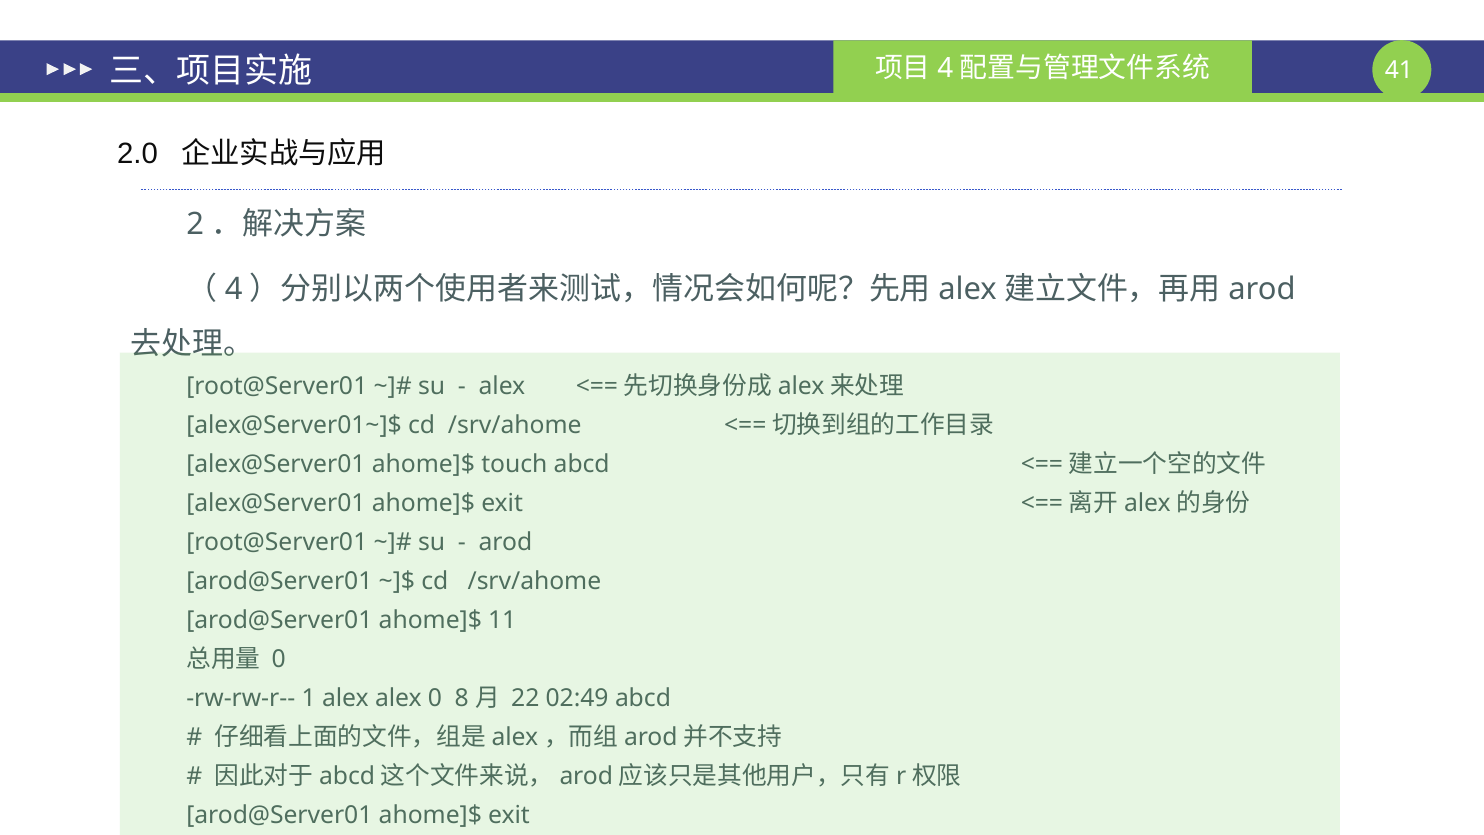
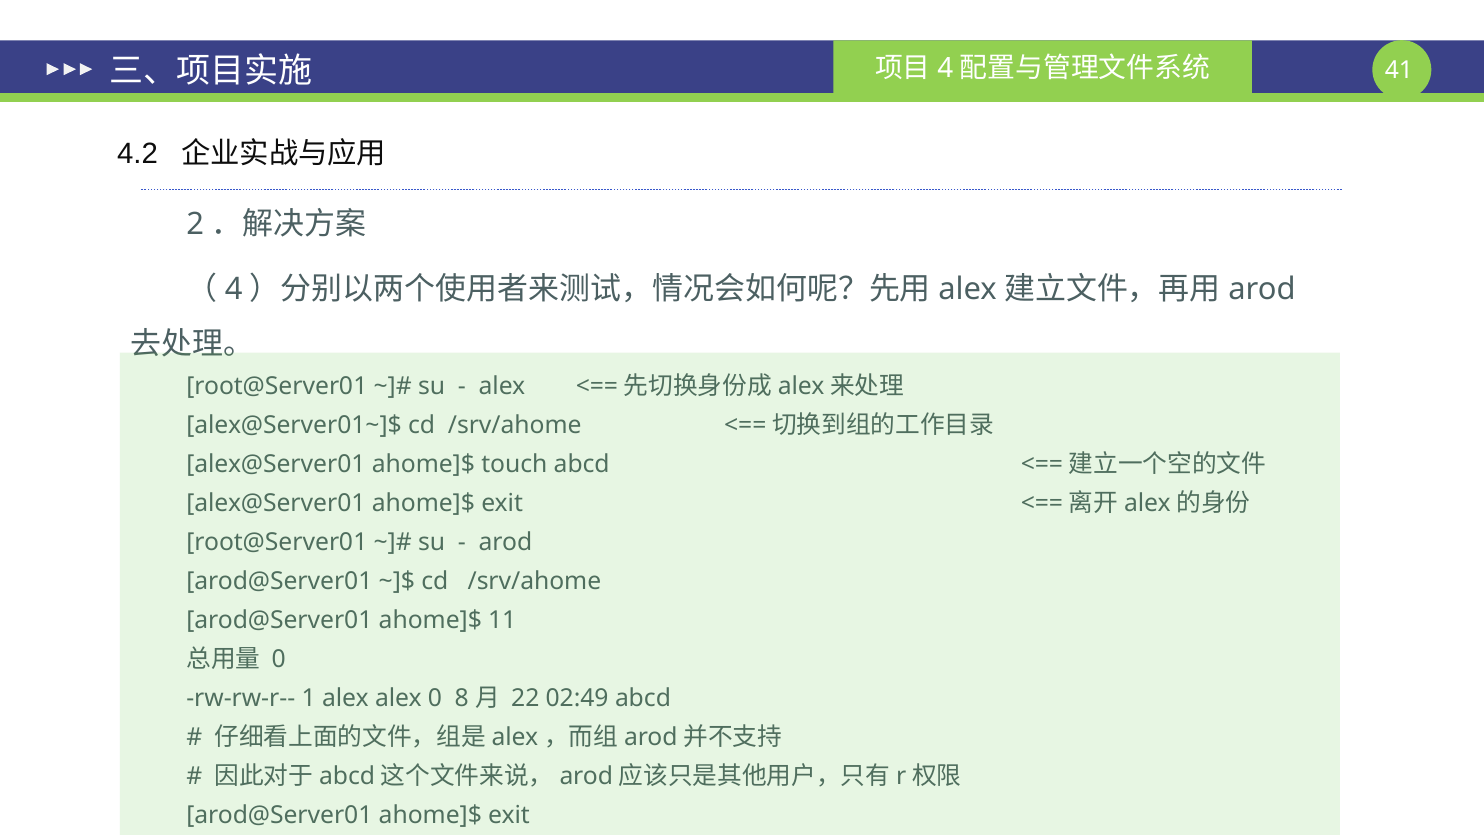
2.0: 2.0 -> 4.2 (138, 154)
